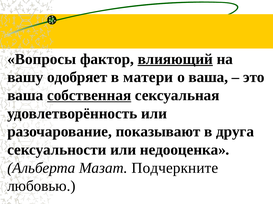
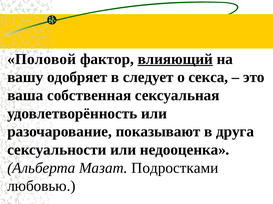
Вопросы: Вопросы -> Половой (42, 59)
матери: матери -> следует (148, 77)
о ваша: ваша -> секса (208, 77)
собственная underline: present -> none (89, 96)
Подчеркните: Подчеркните -> Подростками (175, 168)
